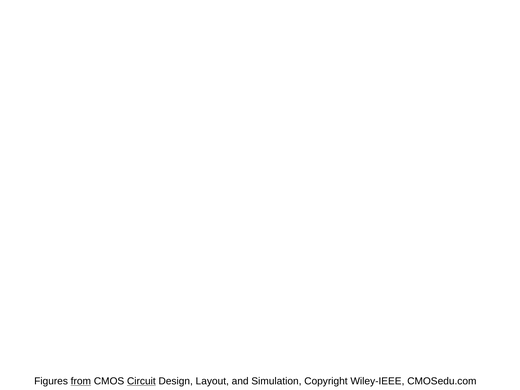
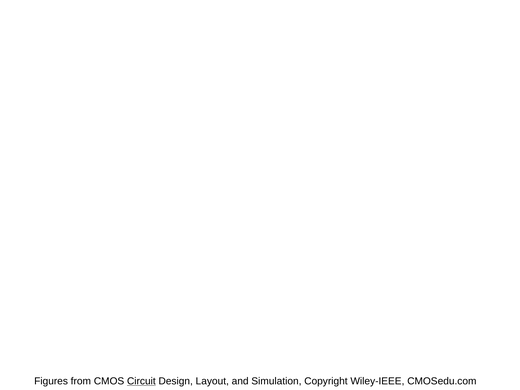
from underline: present -> none (81, 381)
